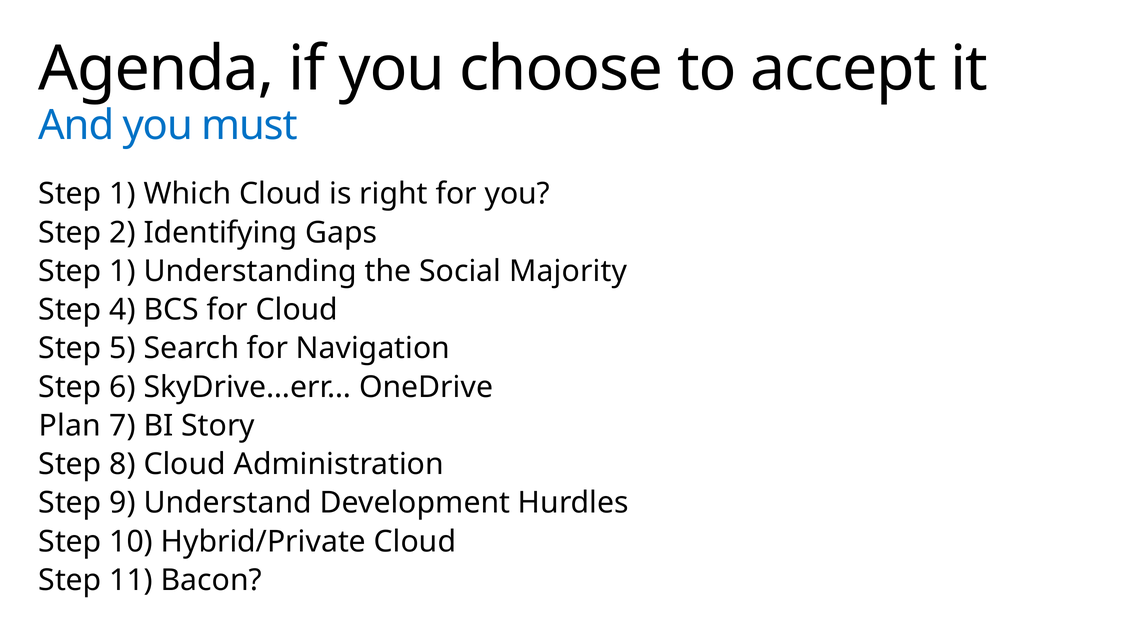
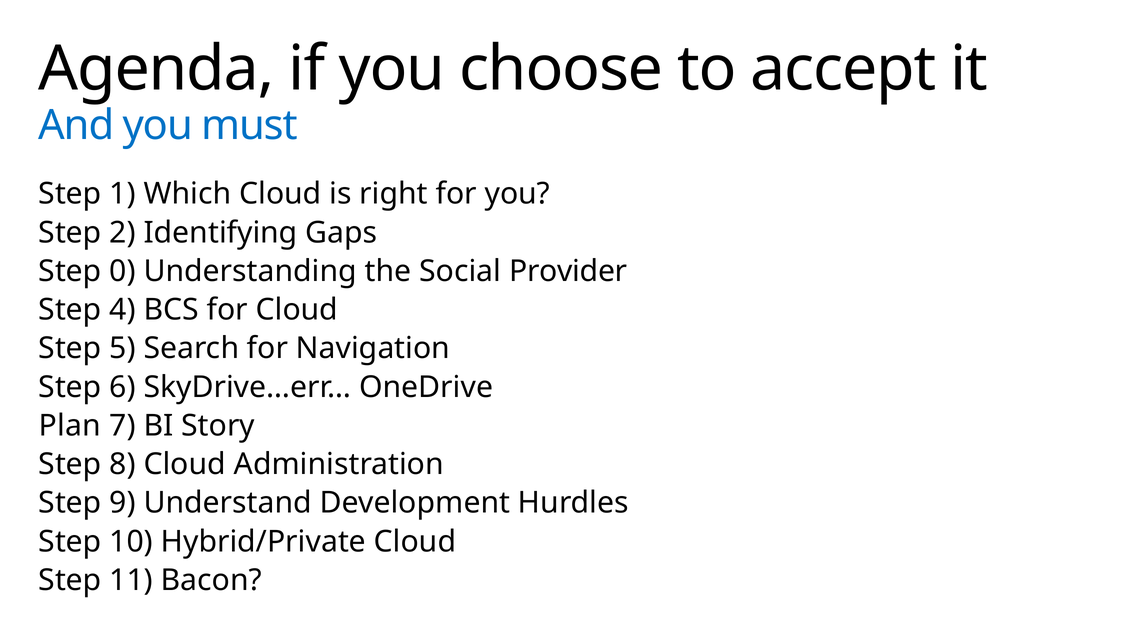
1: 1 -> 0 (122, 271)
Majority: Majority -> Provider (568, 271)
